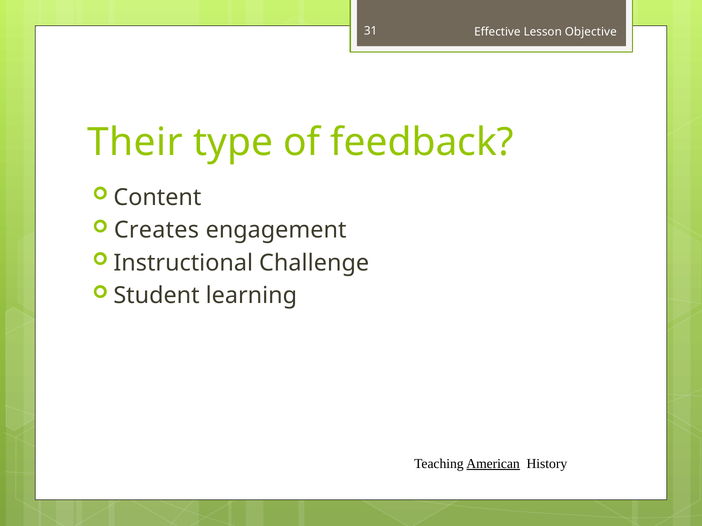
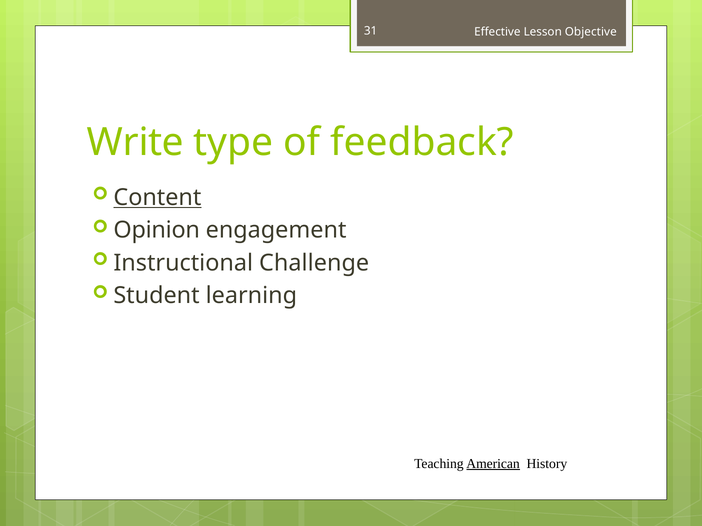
Their: Their -> Write (135, 142)
Content underline: none -> present (157, 198)
Creates: Creates -> Opinion (157, 230)
